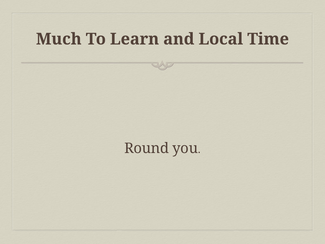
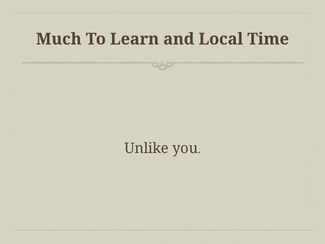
Round: Round -> Unlike (147, 148)
